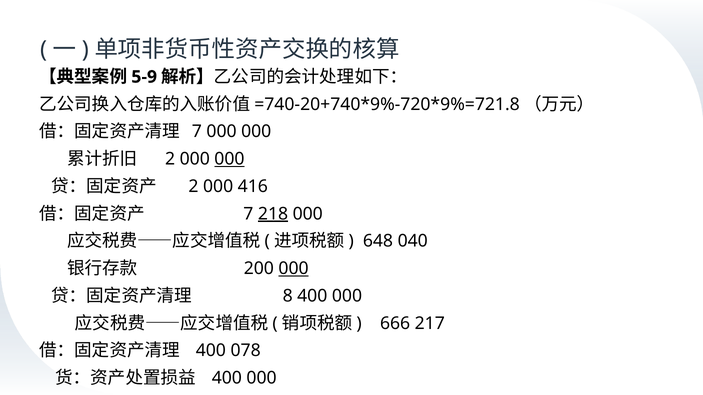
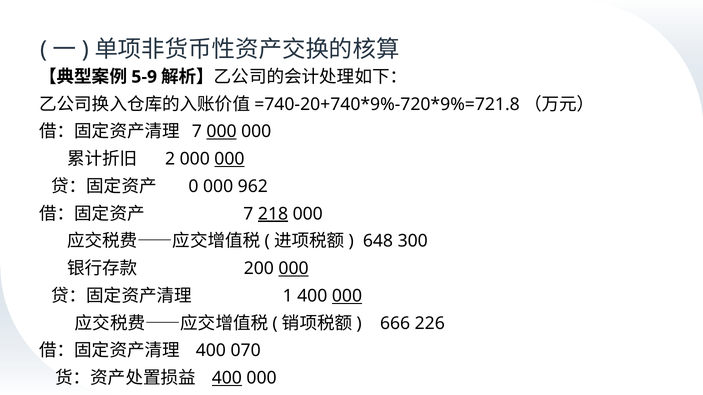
000 underline: none -> present (222, 132)
2: 2 -> 0 (193, 187)
416: 416 -> 962 (253, 187)
040: 040 -> 300 (413, 241)
8: 8 -> 1 (288, 296)
000 underline: none -> present (347, 296)
217: 217 -> 226 (430, 324)
078: 078 -> 070 (246, 351)
400 underline: none -> present (227, 378)
